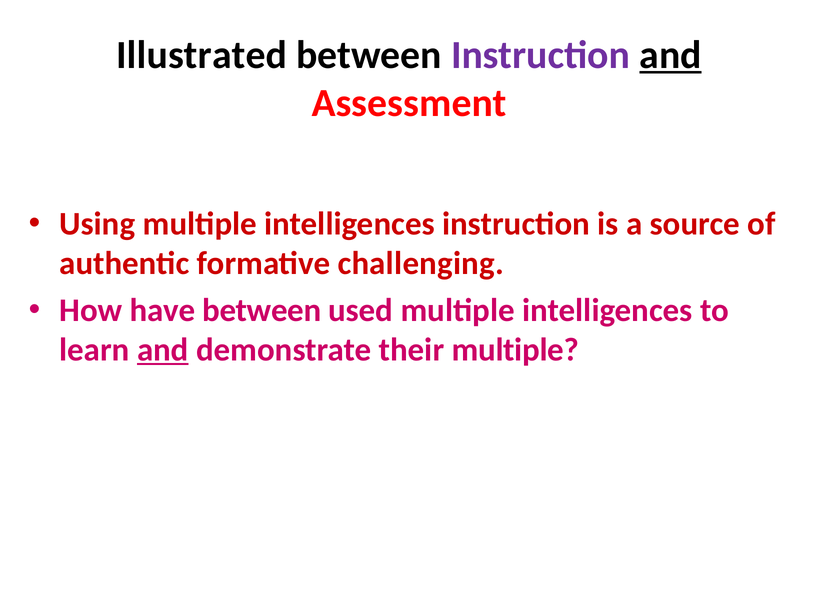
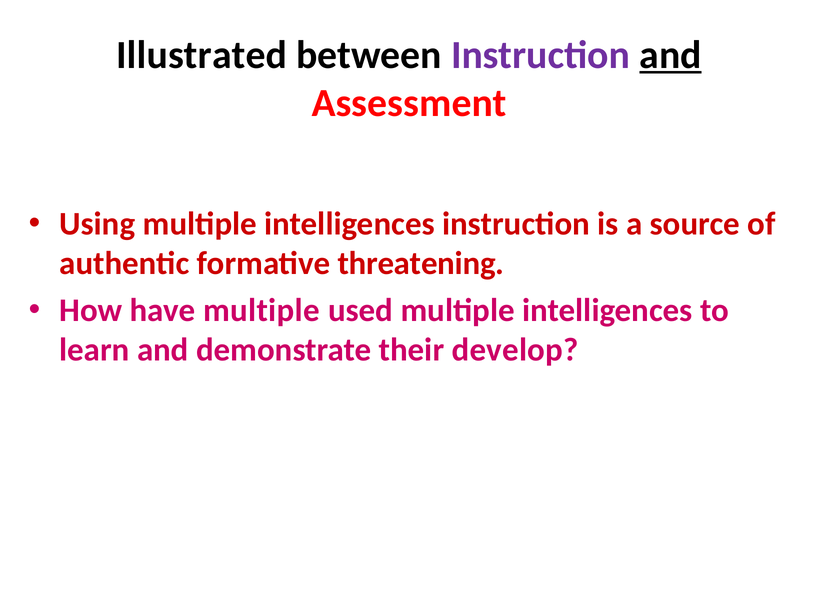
challenging: challenging -> threatening (421, 263)
have between: between -> multiple (261, 310)
and underline: present -> none (163, 350)
their multiple: multiple -> develop (515, 350)
